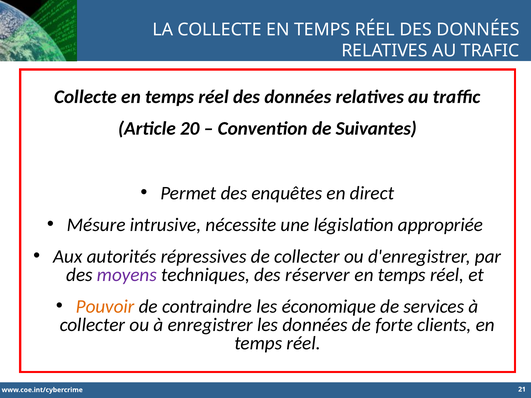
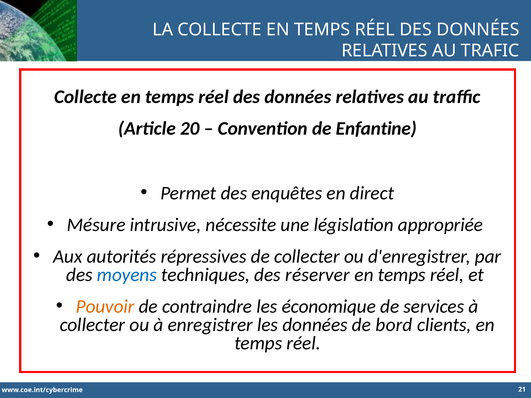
Suivantes: Suivantes -> Enfantine (376, 128)
moyens colour: purple -> blue (127, 275)
forte: forte -> bord (394, 325)
